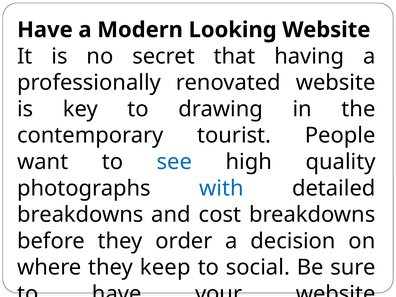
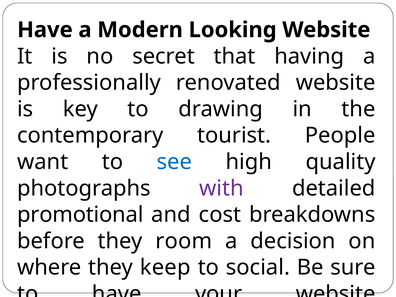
with colour: blue -> purple (221, 188)
breakdowns: breakdowns -> promotional (80, 215)
they order: order -> room (184, 241)
